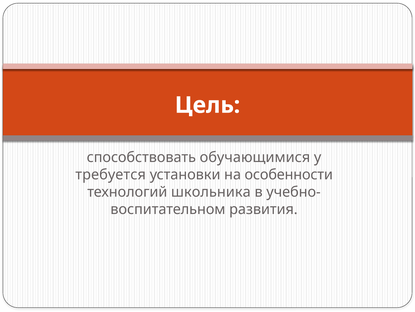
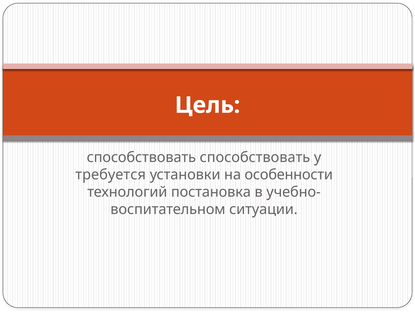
способствовать обучающимися: обучающимися -> способствовать (255, 157)
школьника: школьника -> постановка (211, 192)
развития: развития -> ситуации (263, 209)
